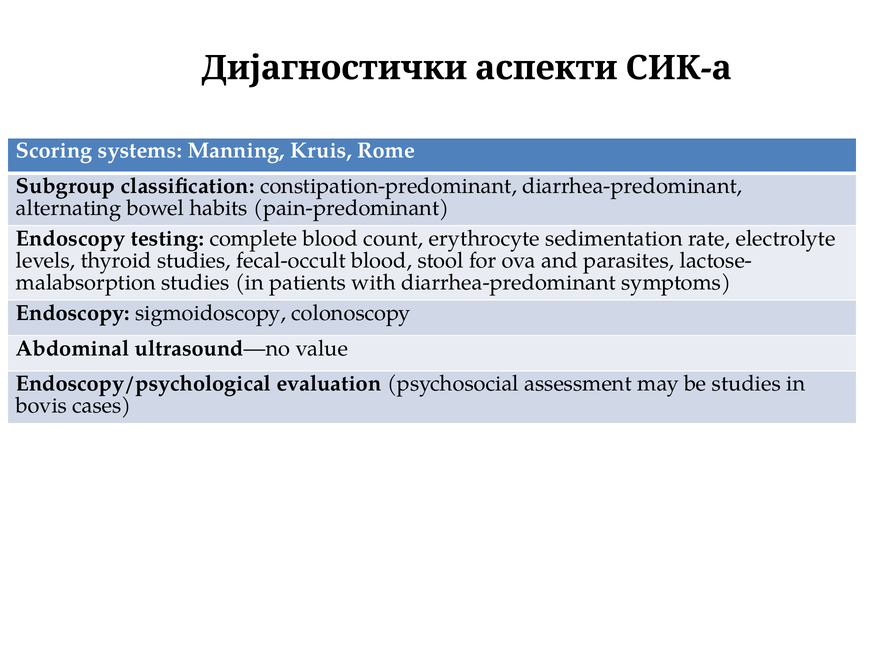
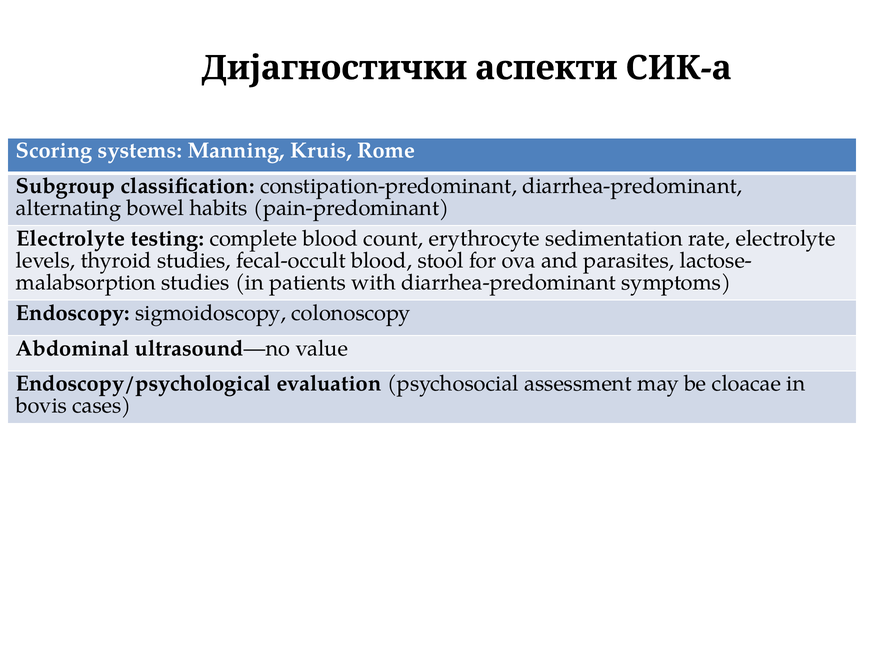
Endoscopy: Endoscopy -> Electrolyte (71, 239)
be studies: studies -> cloacae (747, 384)
